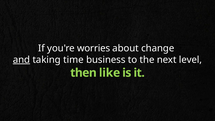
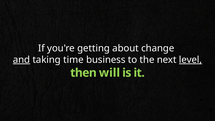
worries: worries -> getting (94, 48)
level underline: none -> present (190, 60)
like: like -> will (109, 73)
